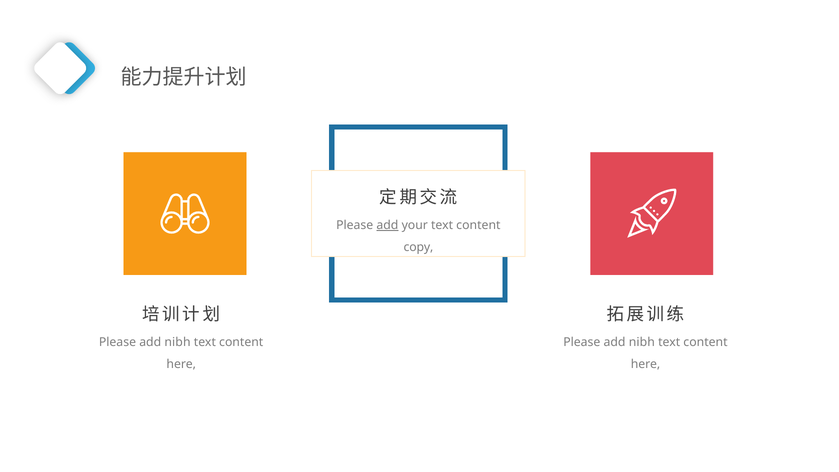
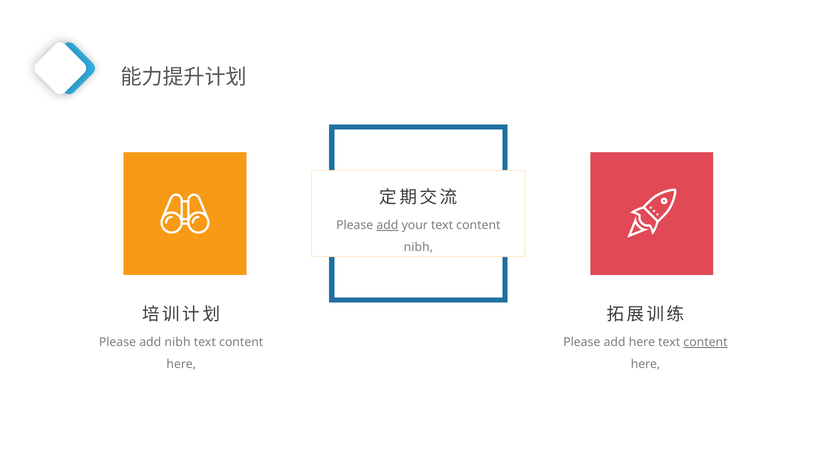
copy: copy -> nibh (418, 247)
nibh: nibh -> here (642, 342)
content underline: none -> present (705, 342)
